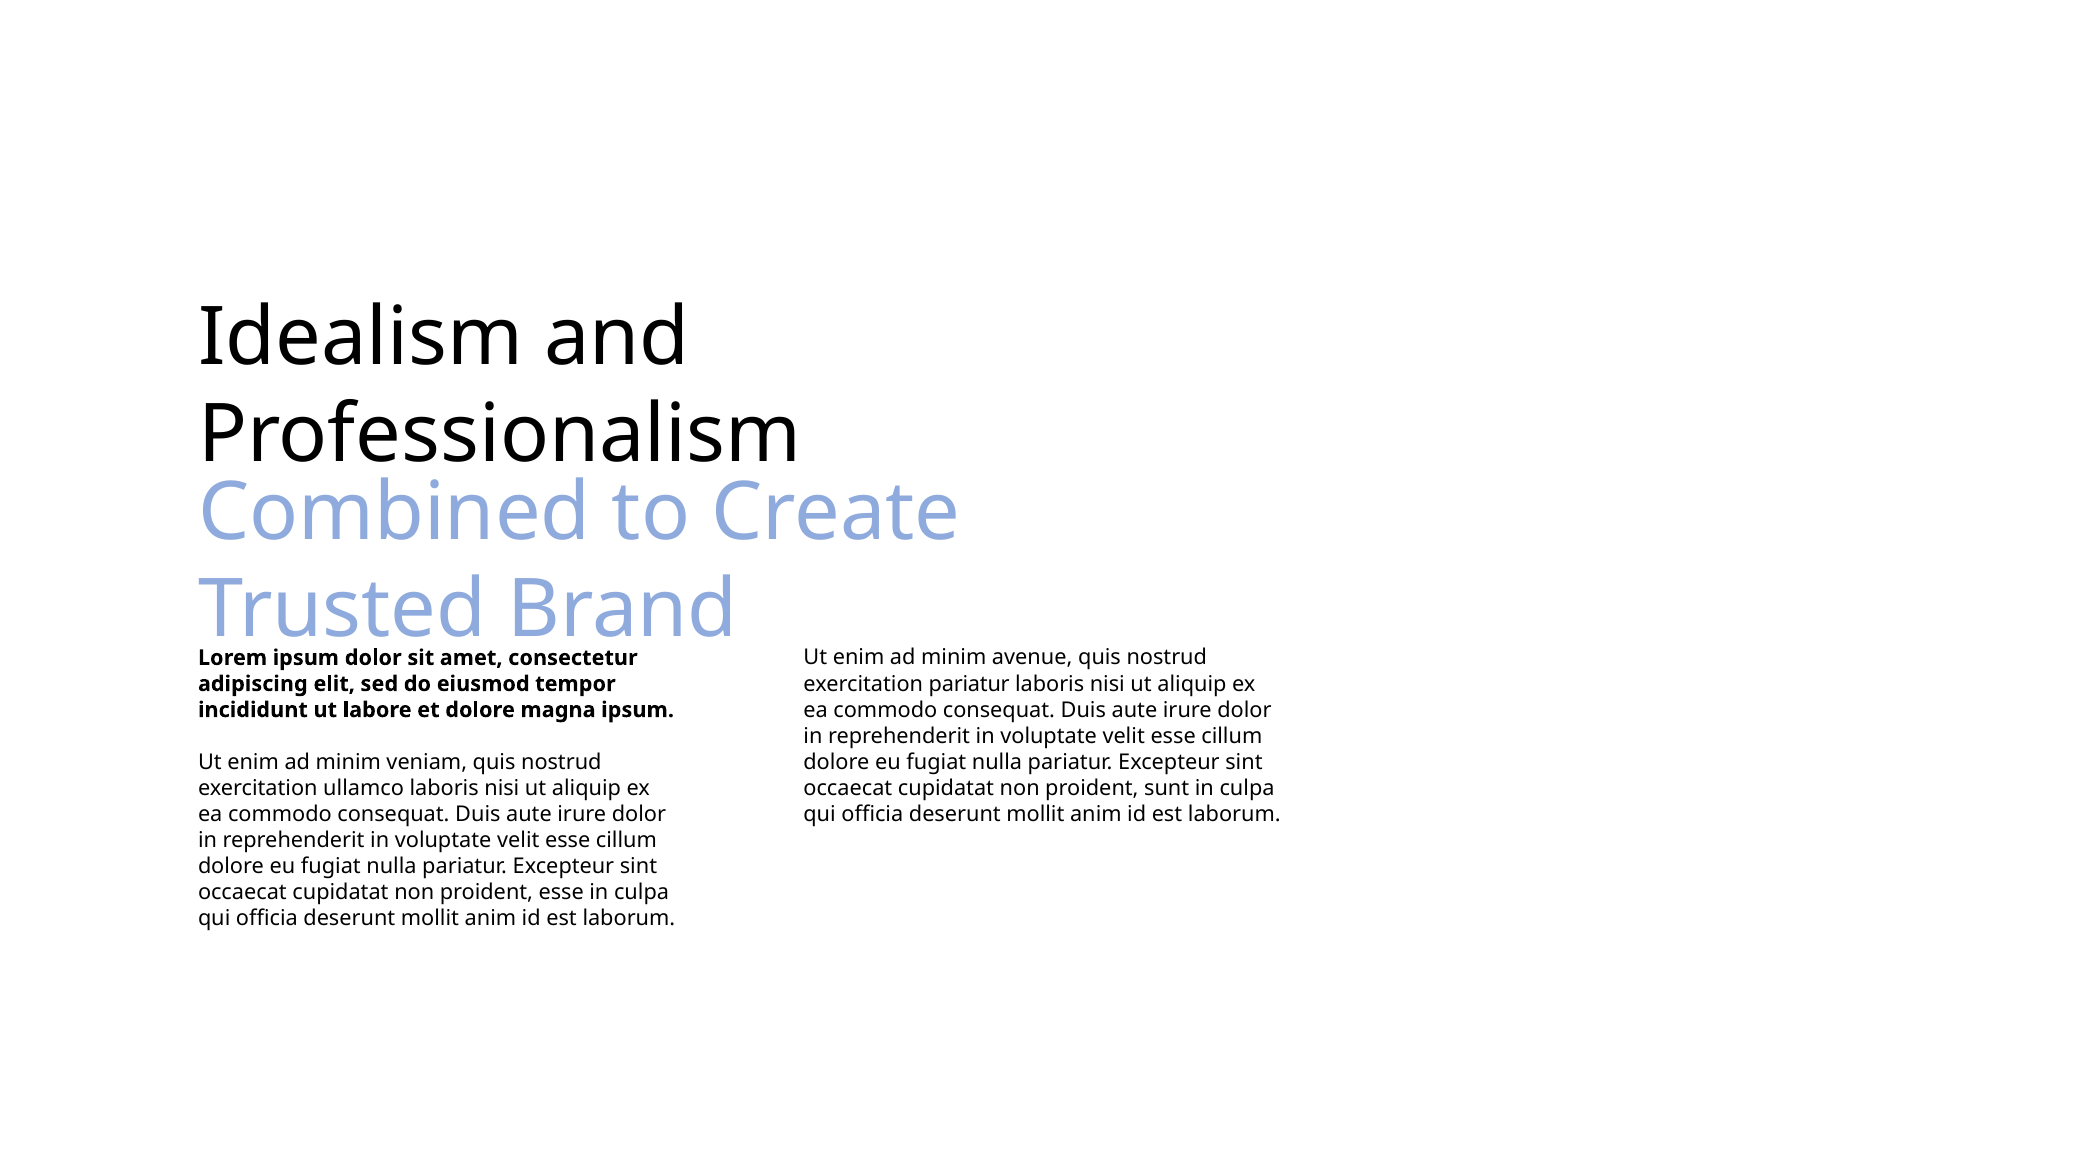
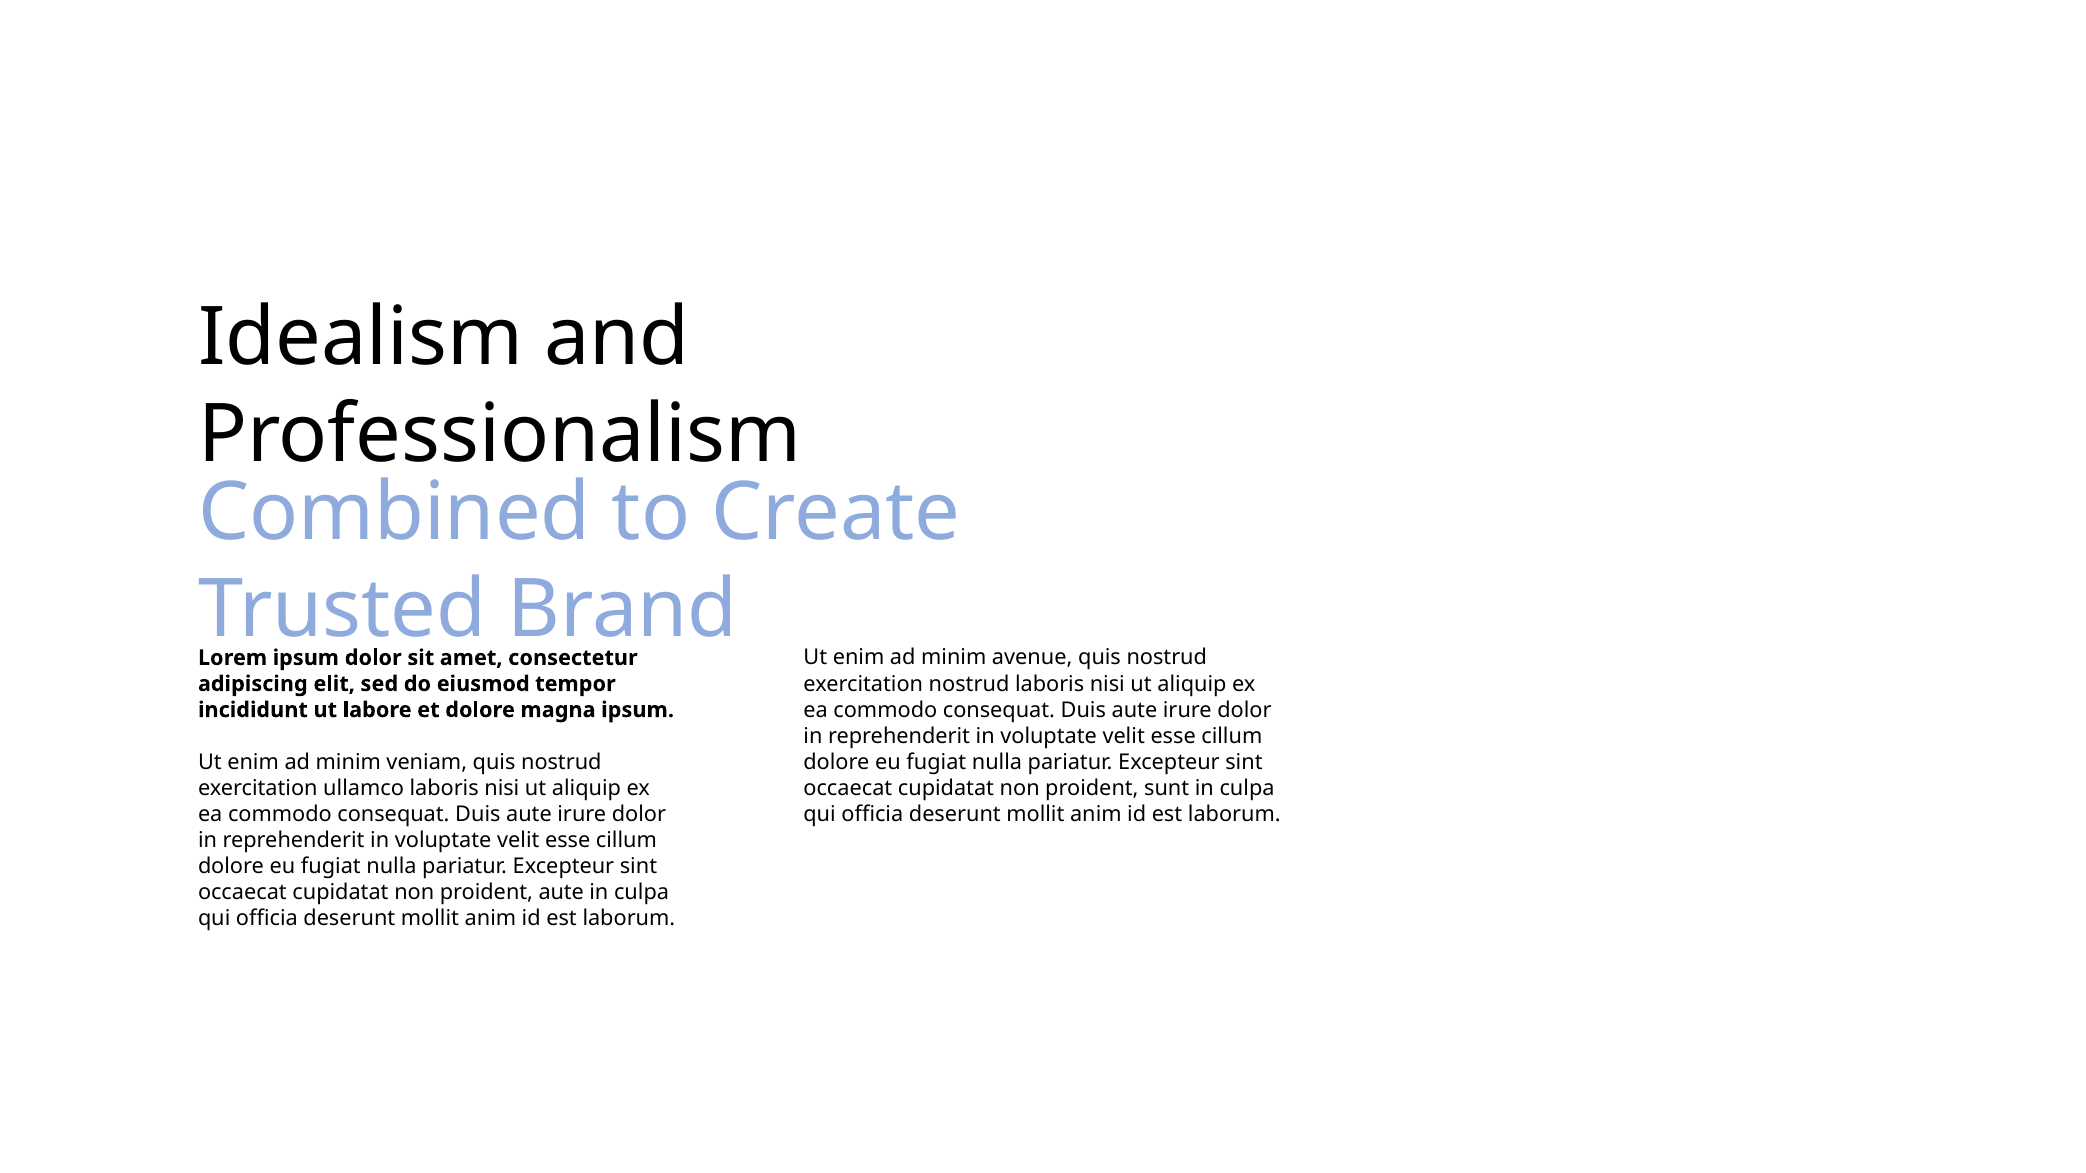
exercitation pariatur: pariatur -> nostrud (969, 684)
proident esse: esse -> aute (561, 893)
